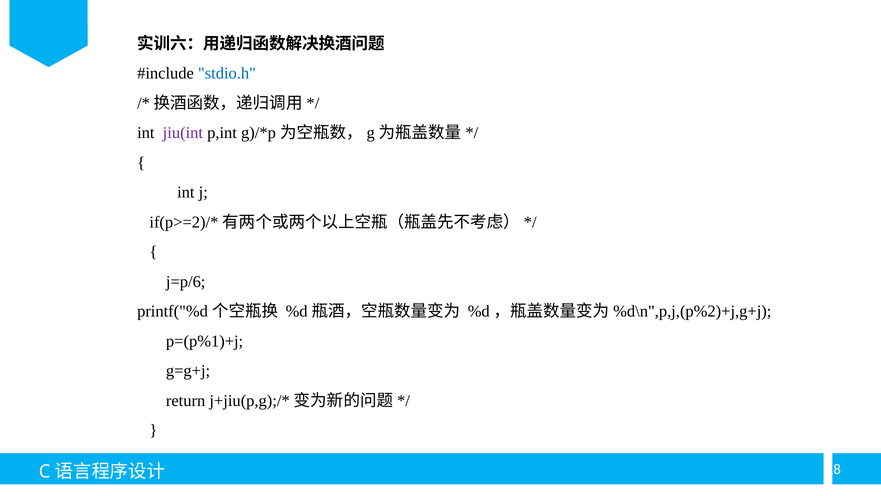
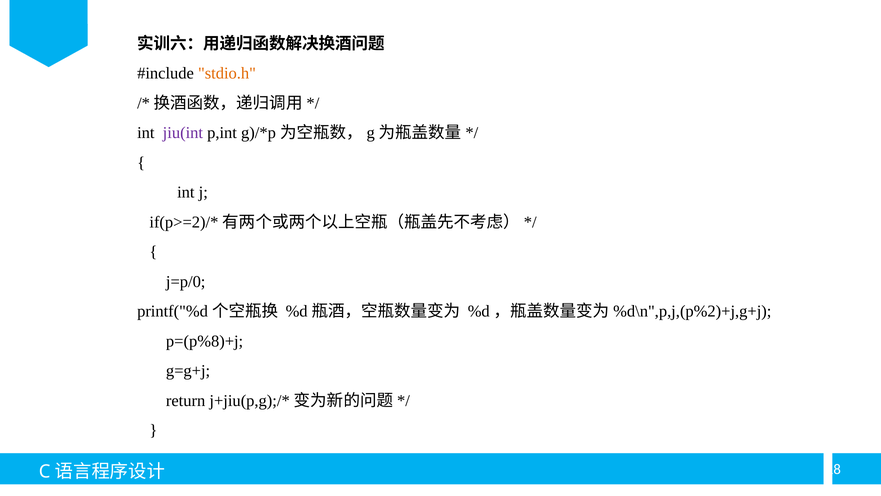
stdio.h colour: blue -> orange (227, 73)
j=p/6: j=p/6 -> j=p/0 (186, 281)
p=(p%1)+j: p=(p%1)+j -> p=(p%8)+j (205, 341)
